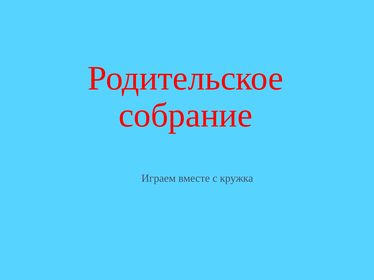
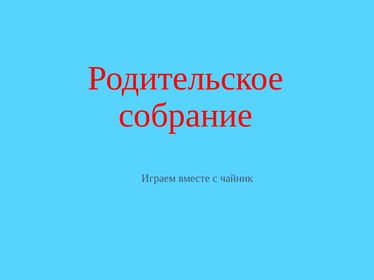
кружка: кружка -> чайник (237, 179)
